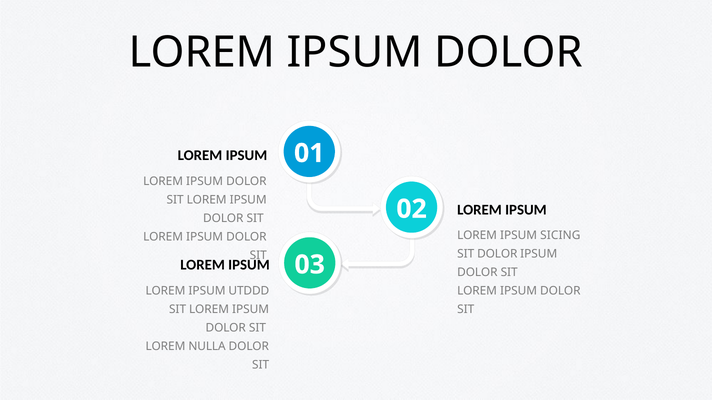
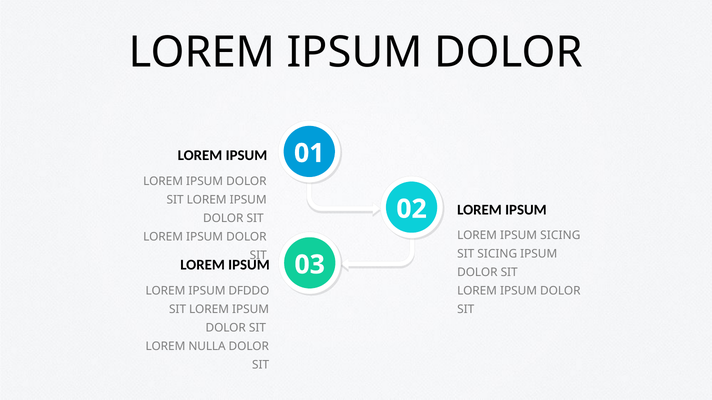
SIT DOLOR: DOLOR -> SICING (497, 254)
UTDDD: UTDDD -> DFDDO (249, 291)
